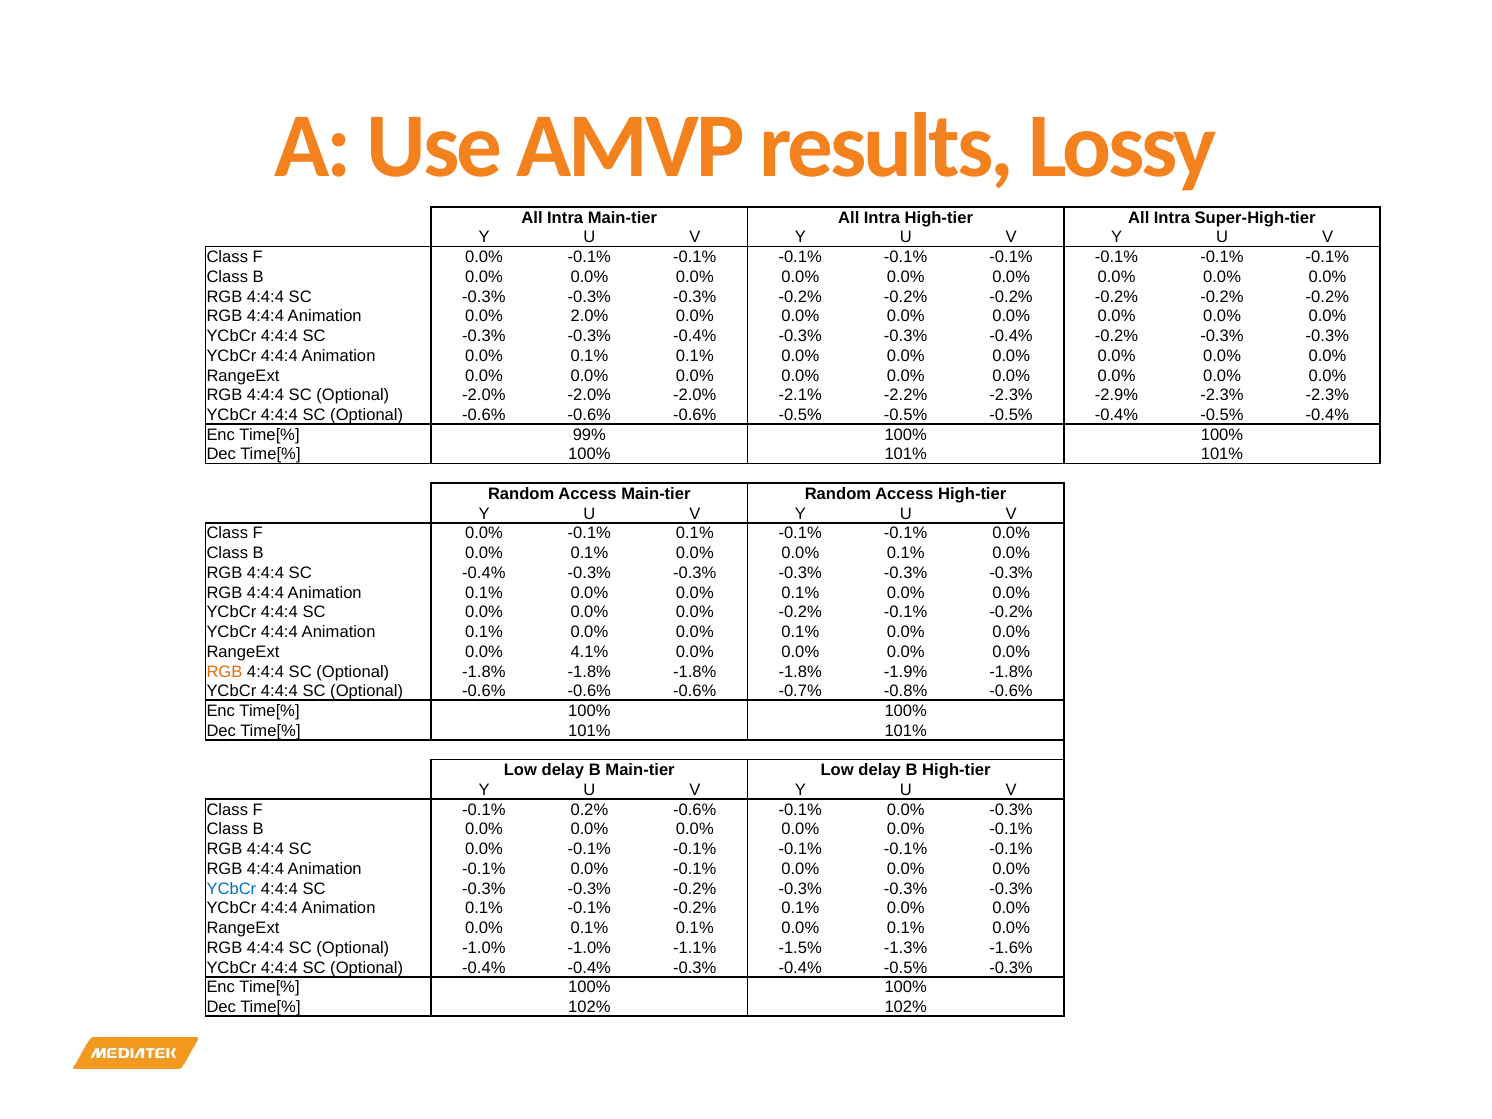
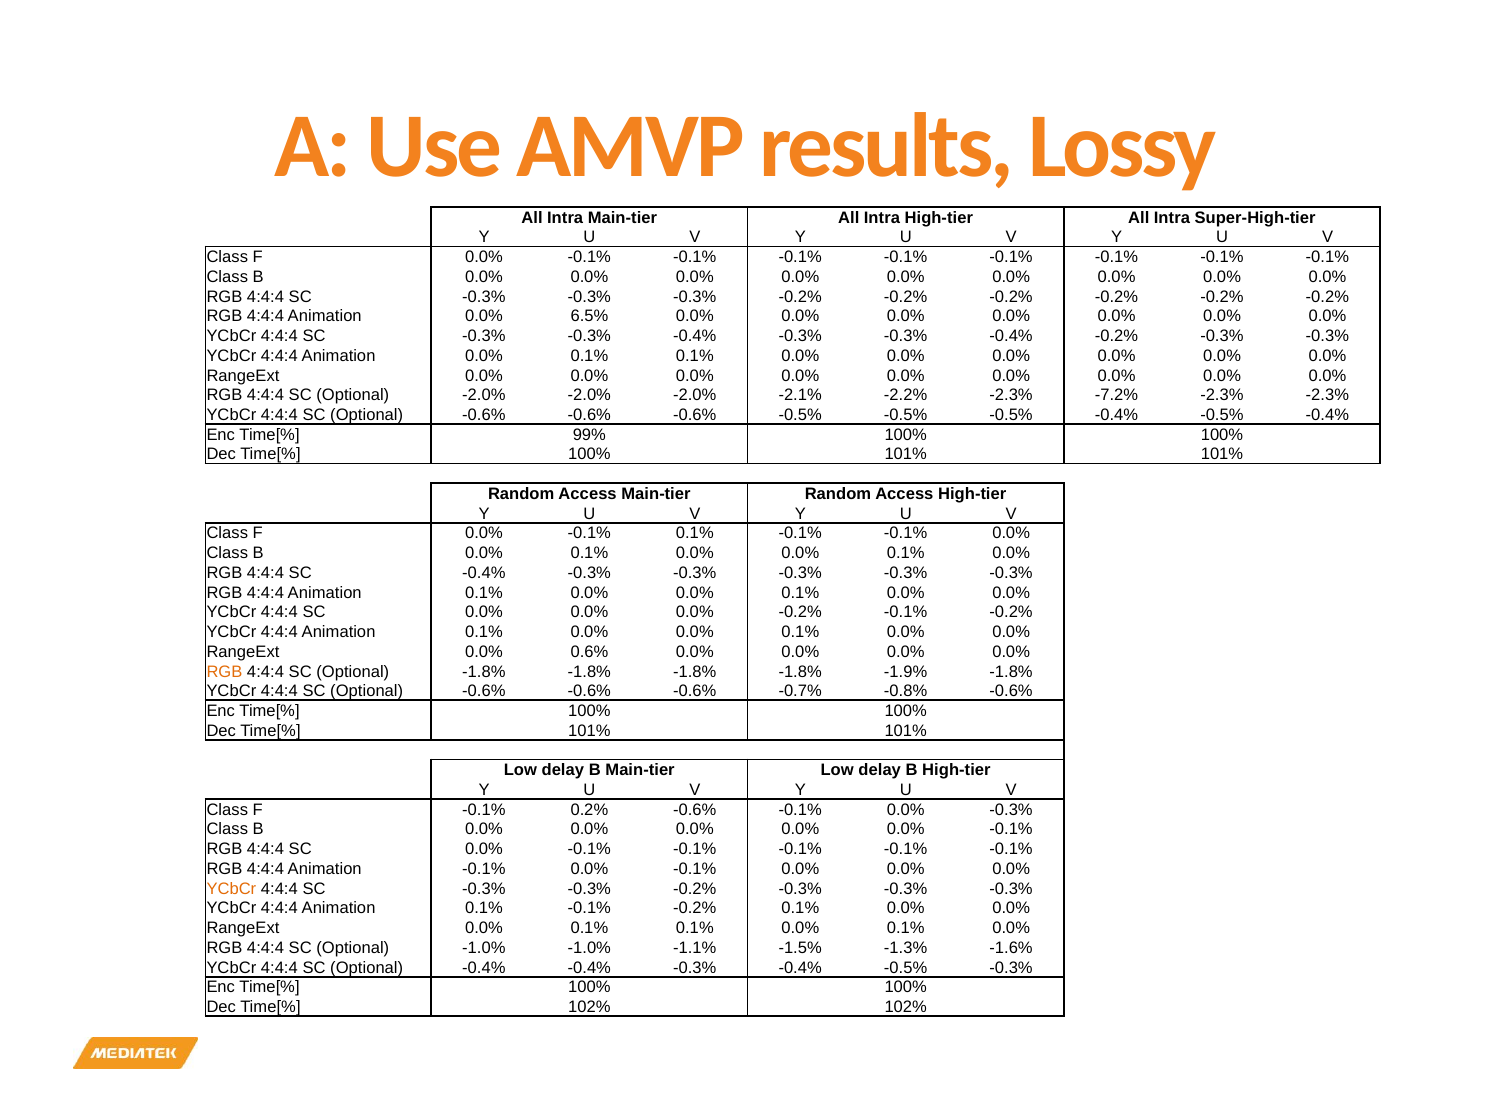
2.0%: 2.0% -> 6.5% (589, 316)
-2.9%: -2.9% -> -7.2% (1116, 395)
4.1%: 4.1% -> 0.6% (589, 652)
YCbCr colour: blue -> orange (231, 889)
